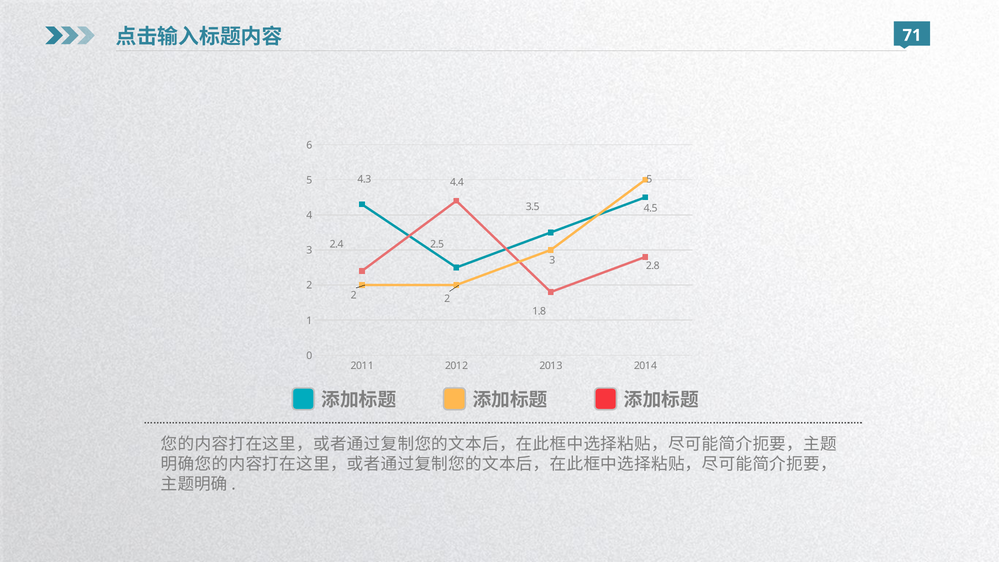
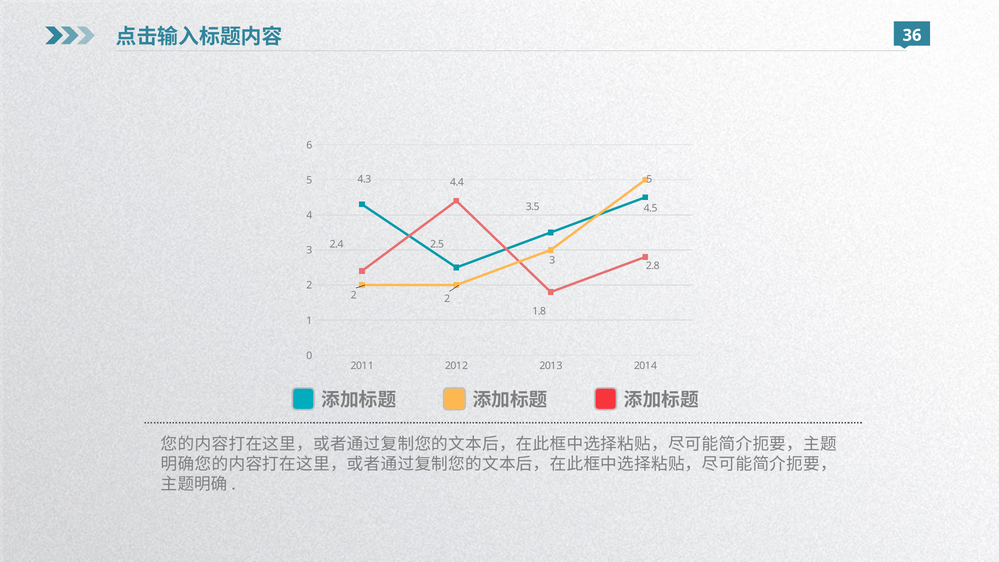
71: 71 -> 36 (912, 35)
